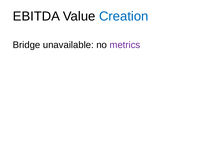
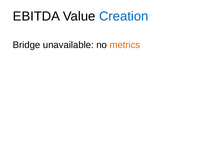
metrics colour: purple -> orange (125, 45)
